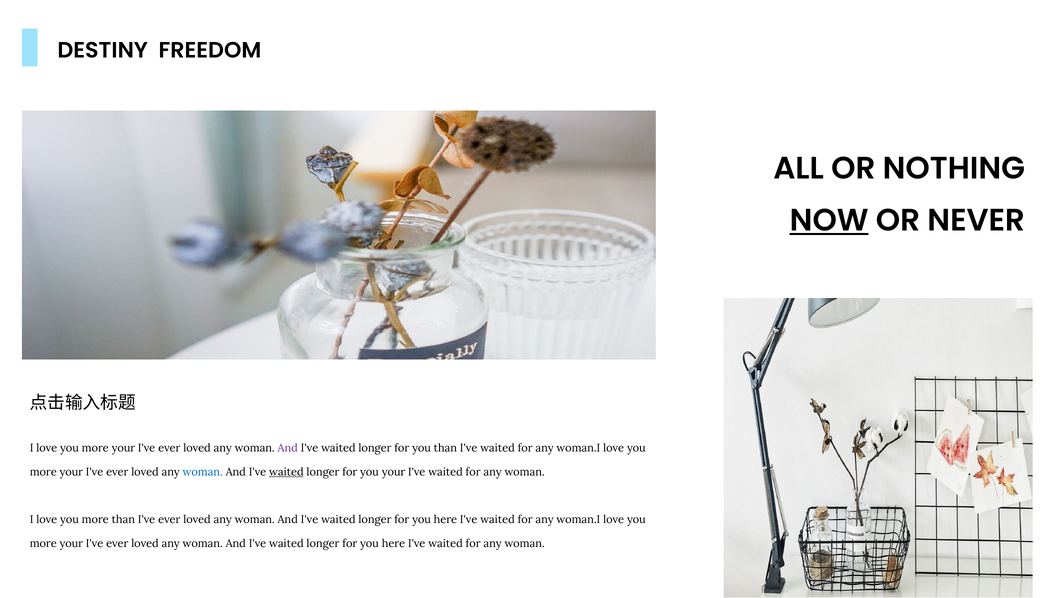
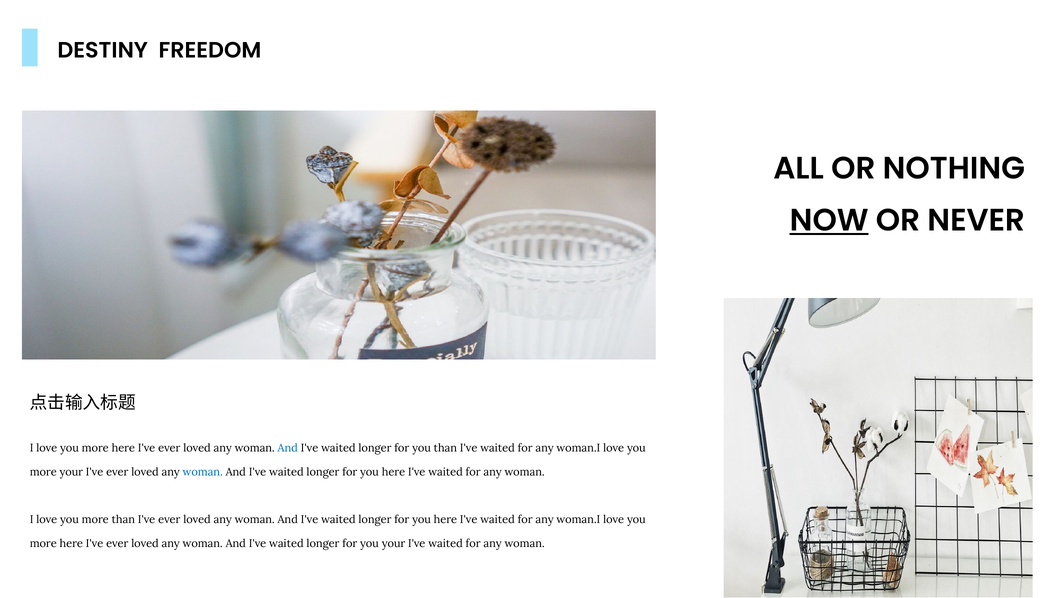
your: your -> here (123, 448)
And colour: purple -> blue (288, 448)
waited underline: present -> none (286, 472)
your: your -> here (393, 472)
your: your -> here (71, 544)
here: here -> your (393, 544)
